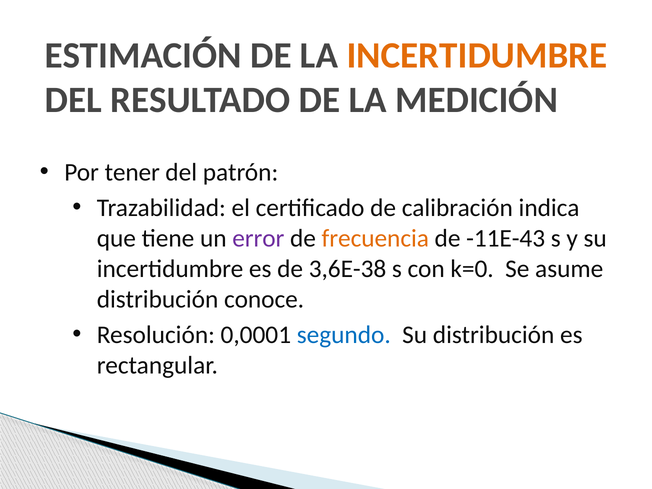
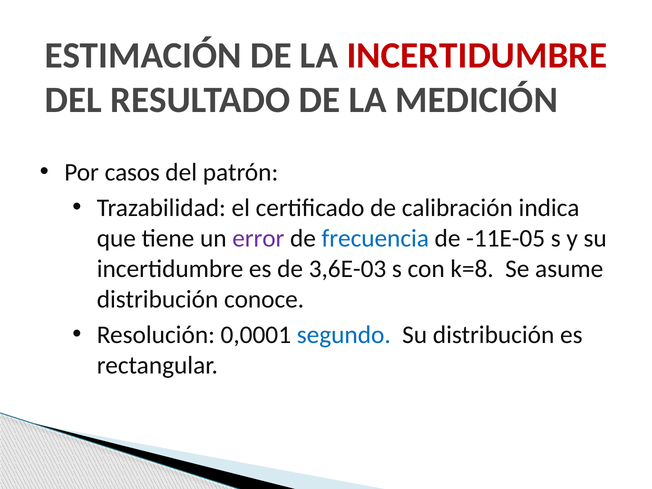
INCERTIDUMBRE colour: orange -> red (477, 55)
tener: tener -> casos (132, 172)
frecuencia colour: orange -> blue (375, 238)
-11E-43: -11E-43 -> -11E-05 (506, 238)
3,6E-38: 3,6E-38 -> 3,6E-03 (348, 269)
k=0: k=0 -> k=8 (472, 269)
